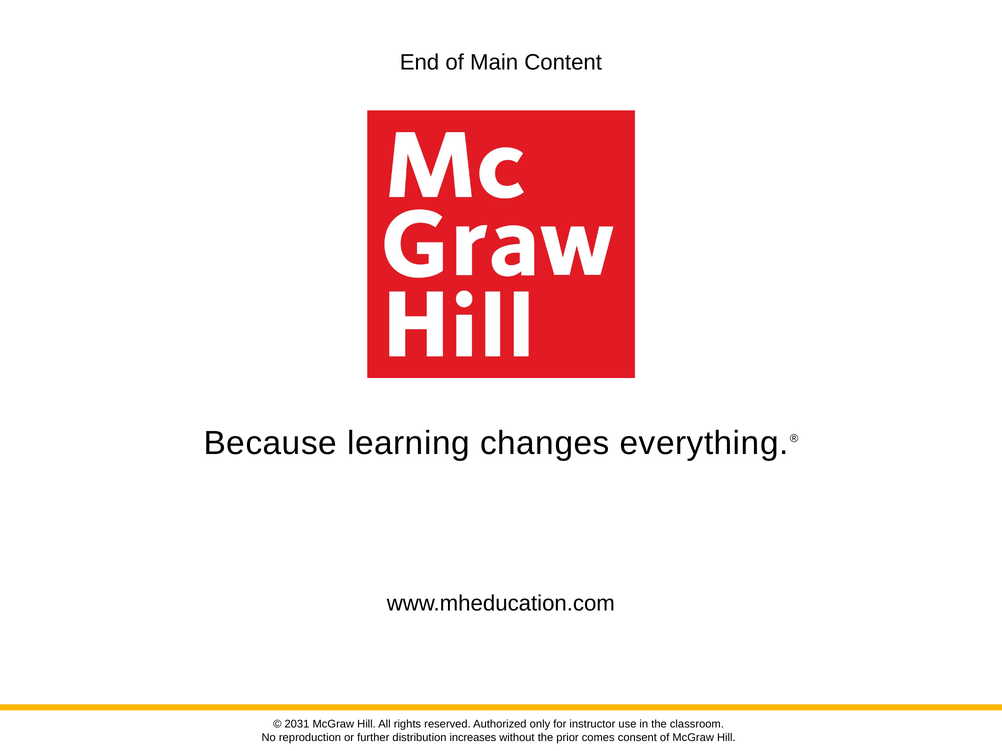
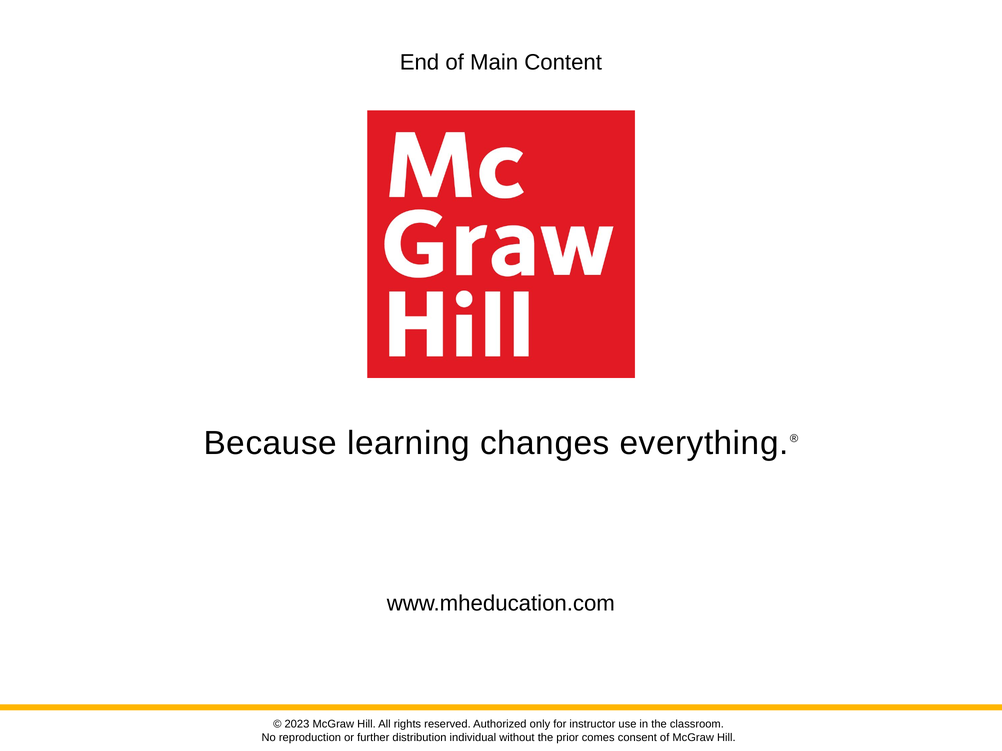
2031: 2031 -> 2023 (297, 725)
increases: increases -> individual (473, 738)
